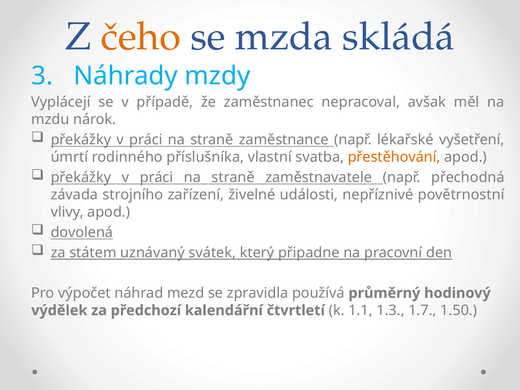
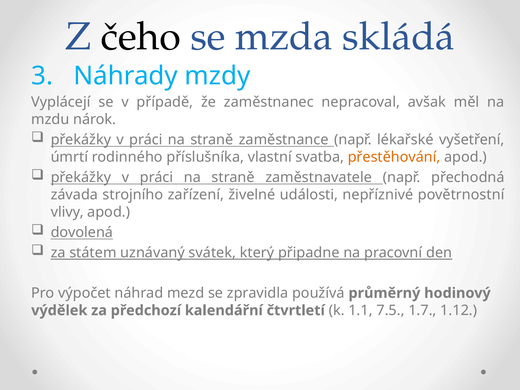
čeho colour: orange -> black (141, 37)
1.3: 1.3 -> 7.5 (391, 310)
1.50: 1.50 -> 1.12 (459, 310)
